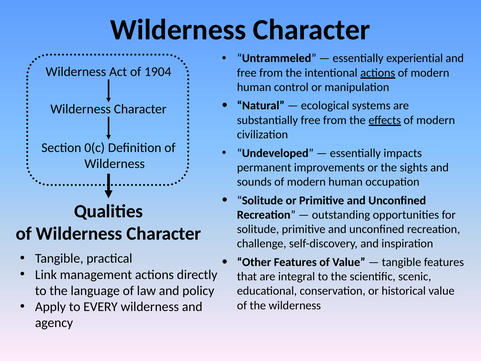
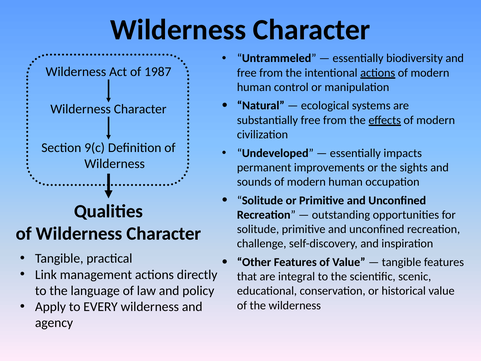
experiential: experiential -> biodiversity (415, 58)
1904: 1904 -> 1987 (158, 72)
0(c: 0(c -> 9(c (95, 148)
